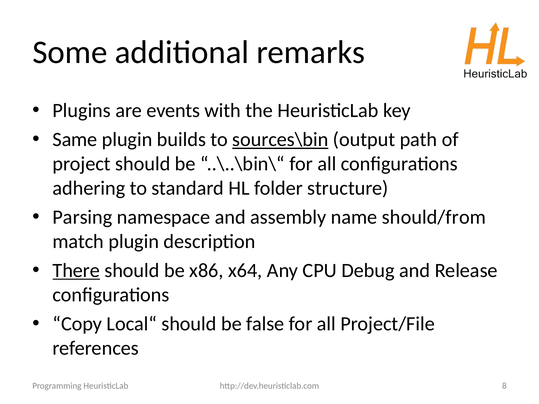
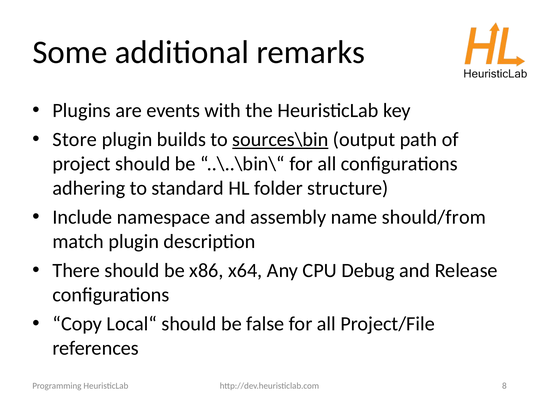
Same: Same -> Store (75, 140)
Parsing: Parsing -> Include (82, 217)
There underline: present -> none (76, 271)
